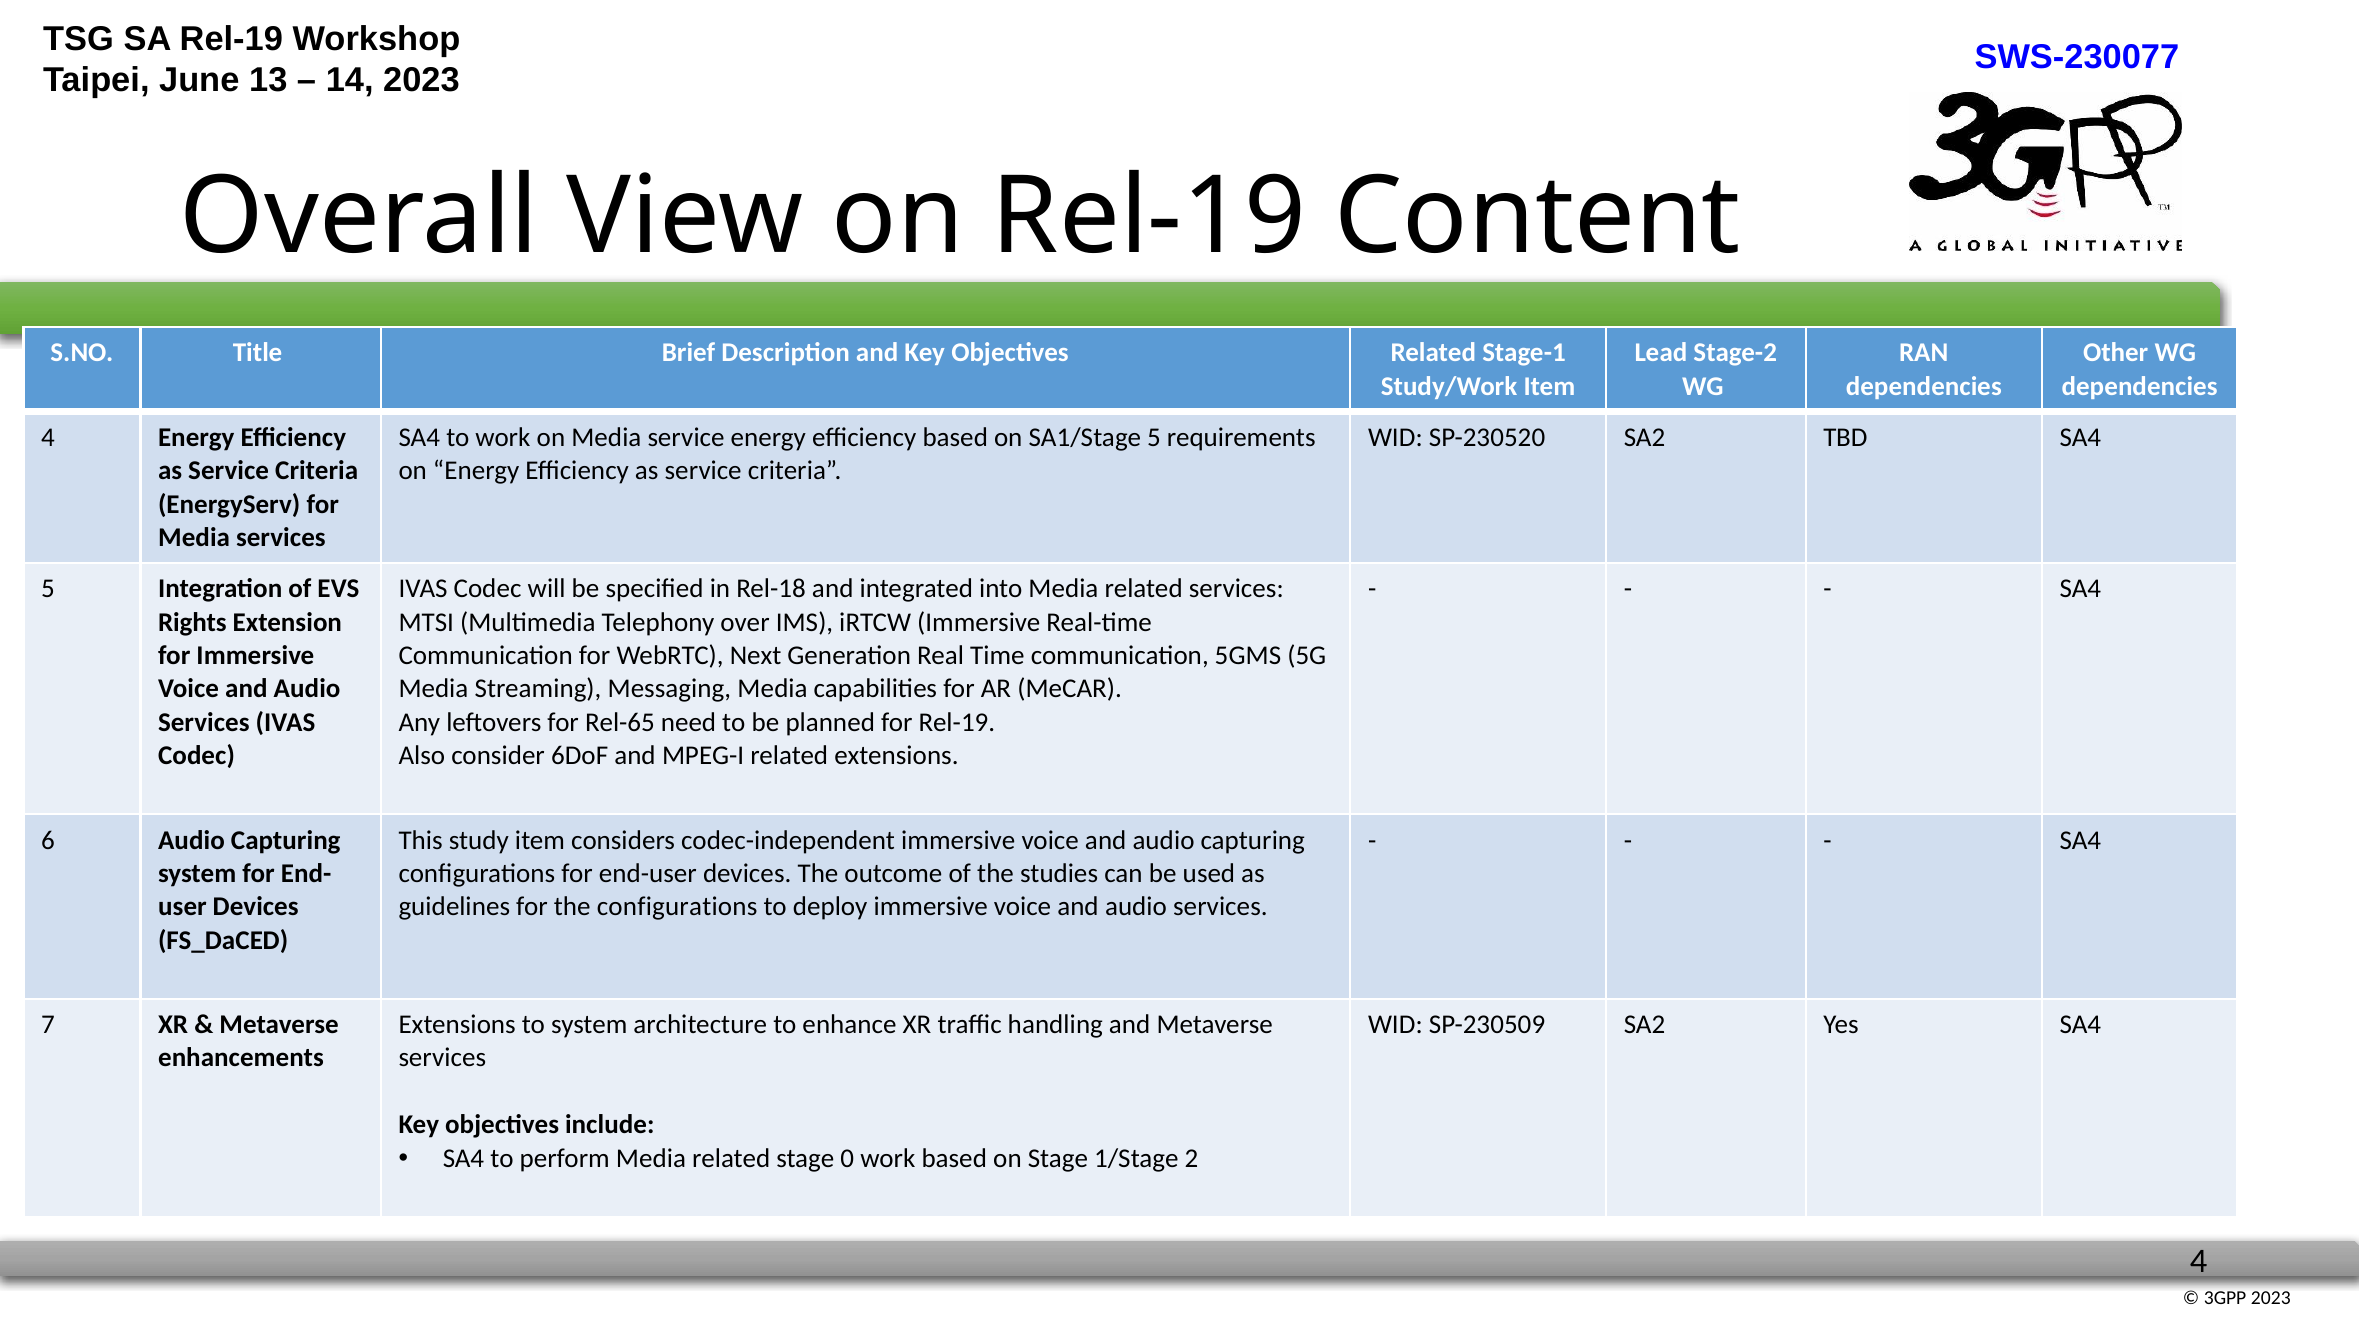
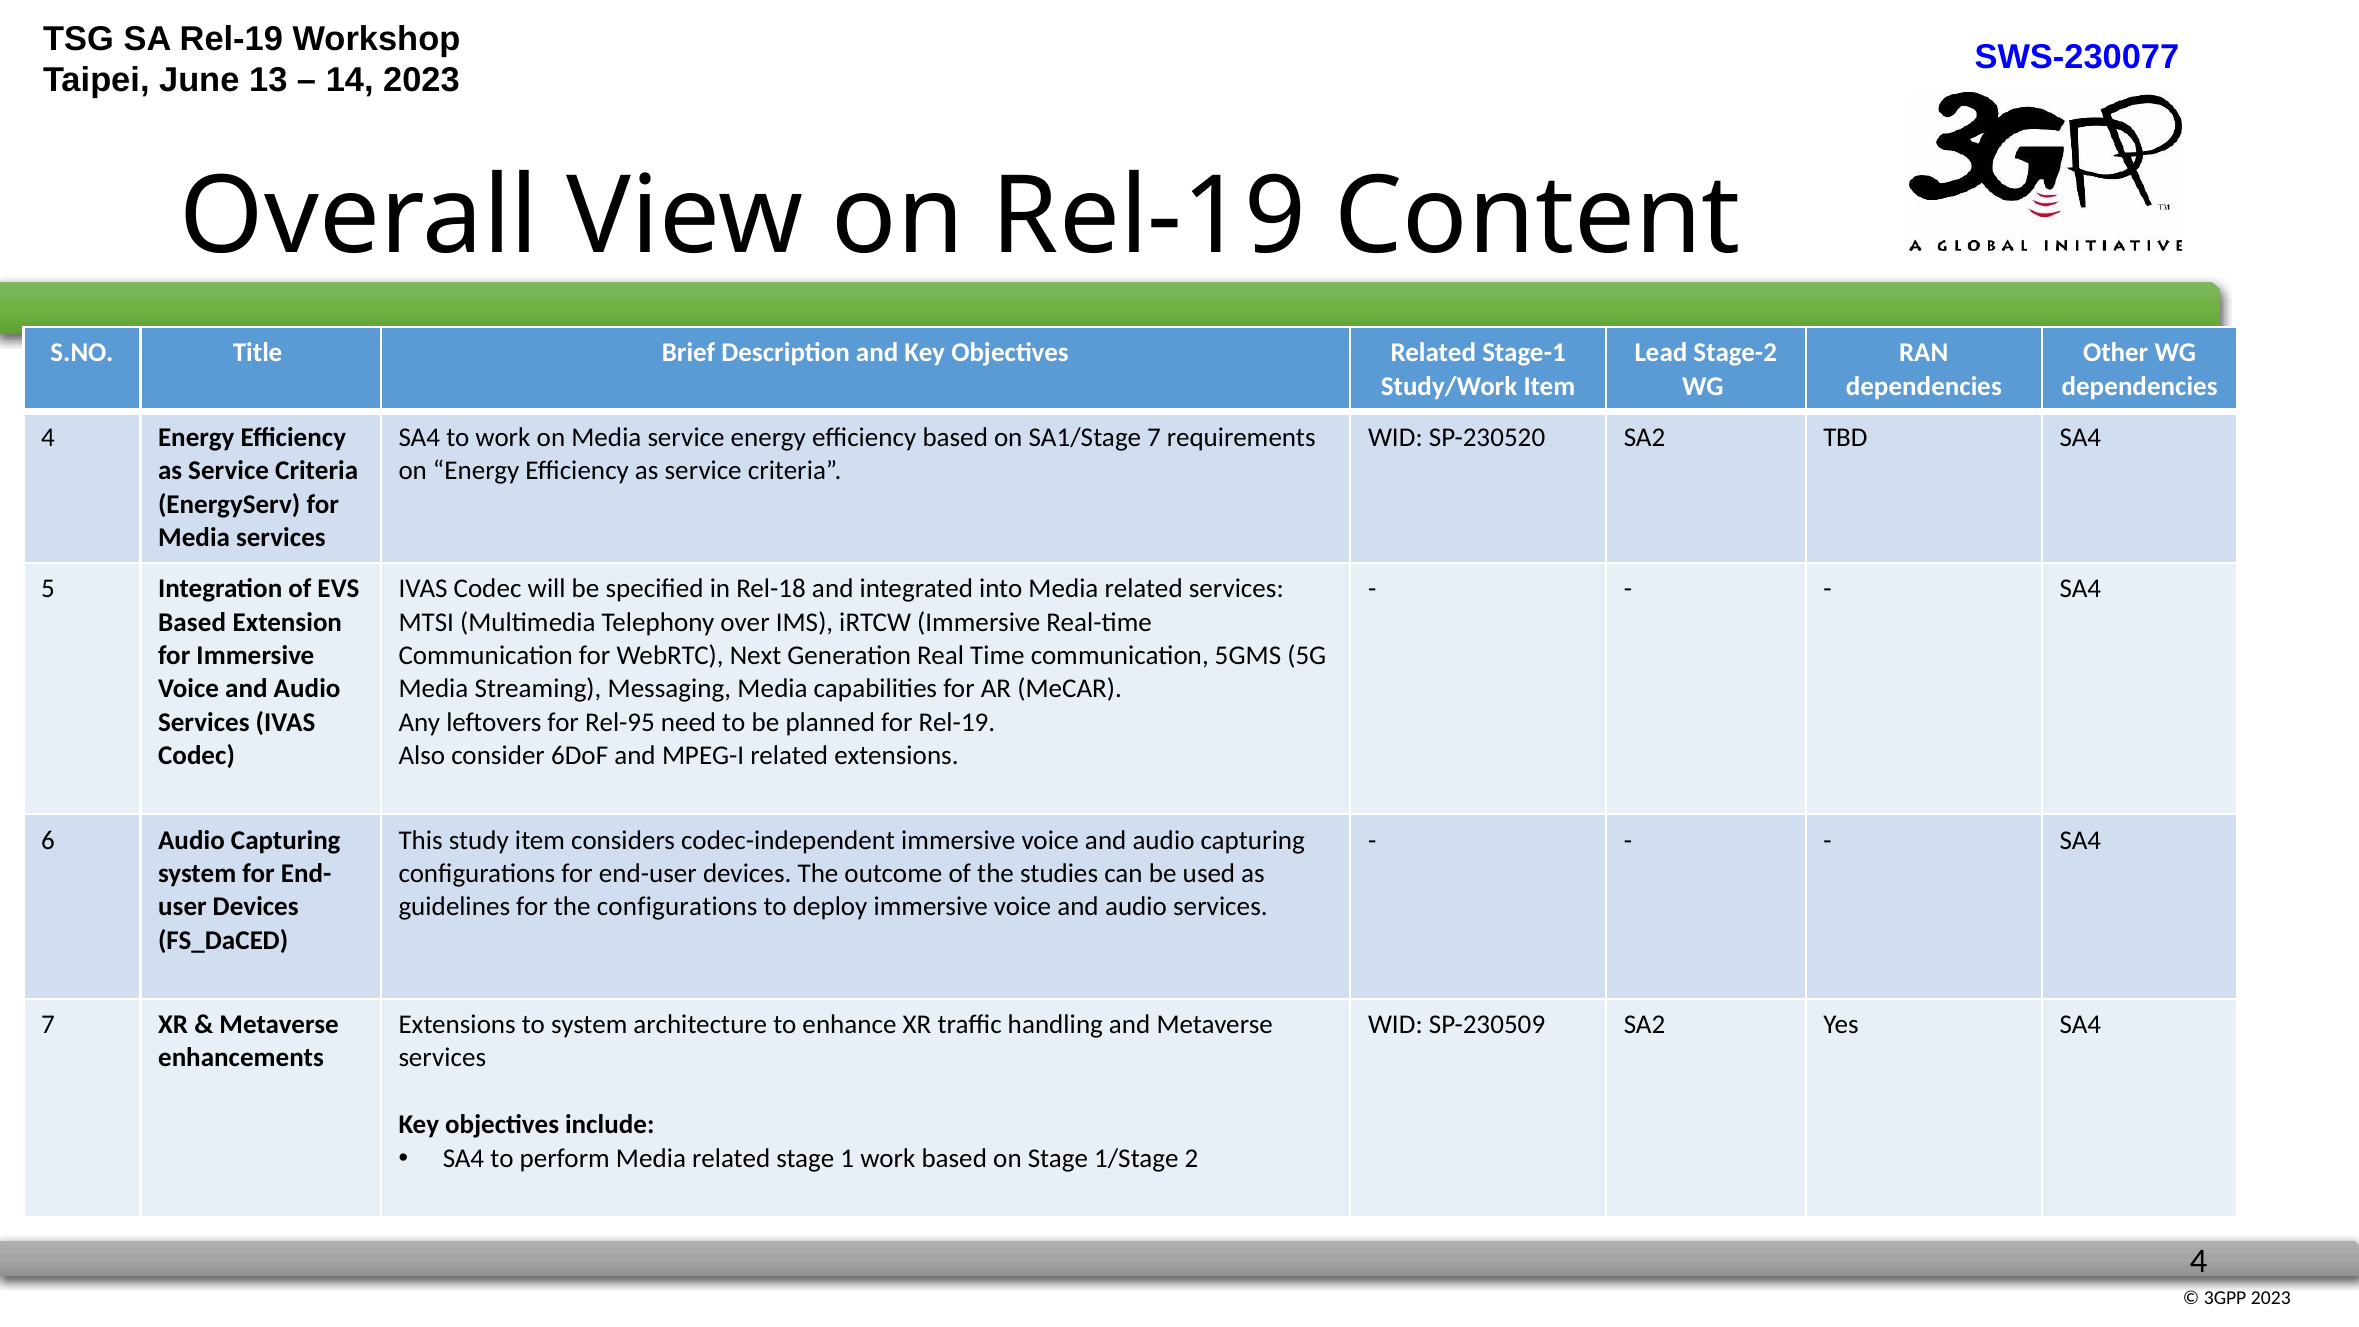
SA1/Stage 5: 5 -> 7 (1154, 437)
Rights: Rights -> Based (192, 622)
Rel-65: Rel-65 -> Rel-95 (620, 722)
0: 0 -> 1 (847, 1158)
